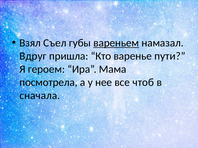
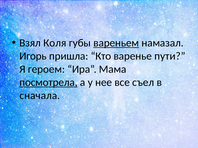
Съел: Съел -> Коля (55, 43)
Вдруг: Вдруг -> Игорь (33, 56)
посмотрела underline: none -> present (48, 83)
чтоб: чтоб -> съел (143, 83)
